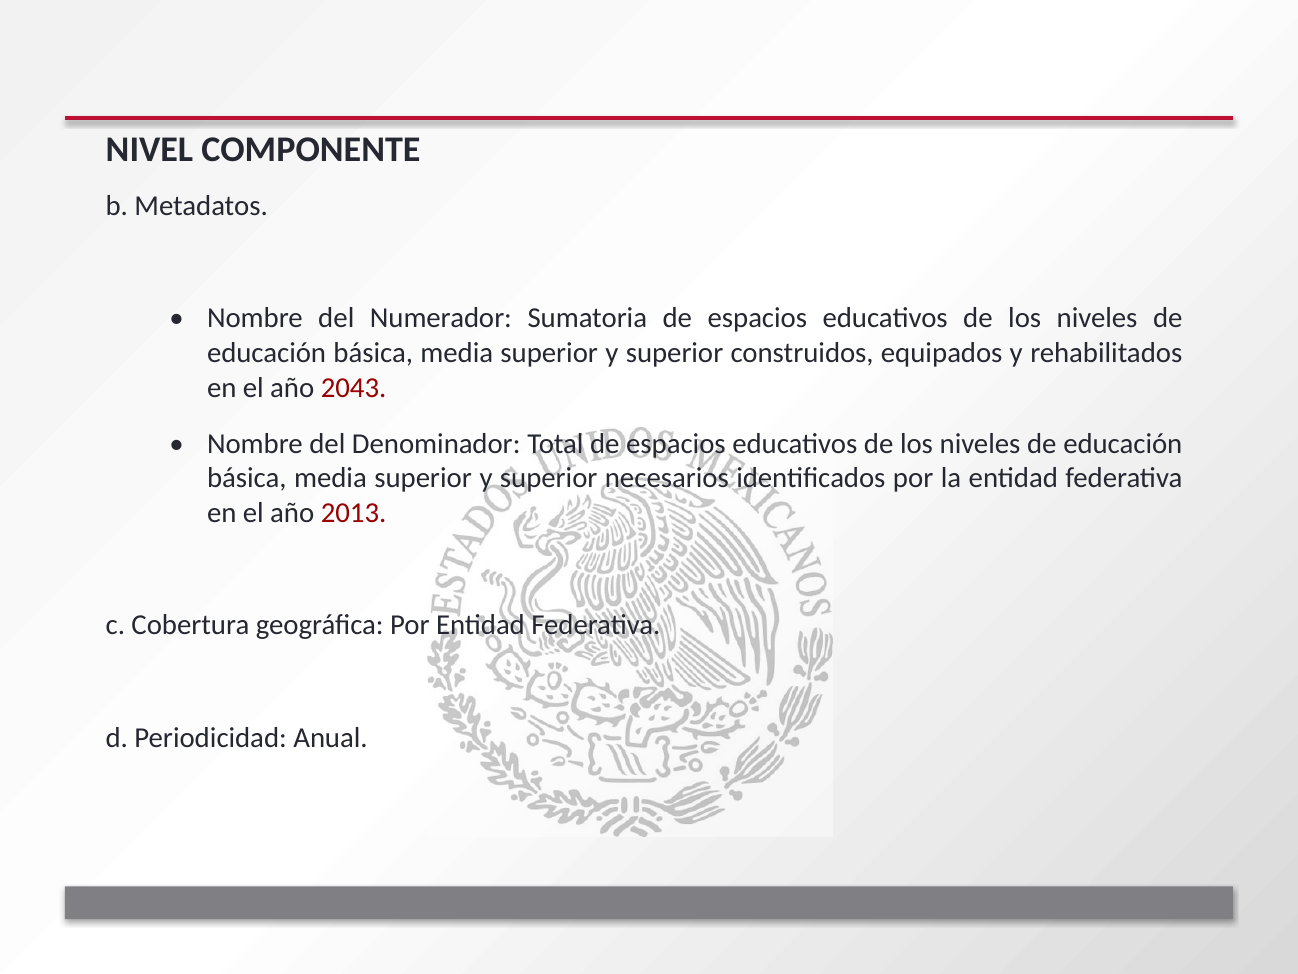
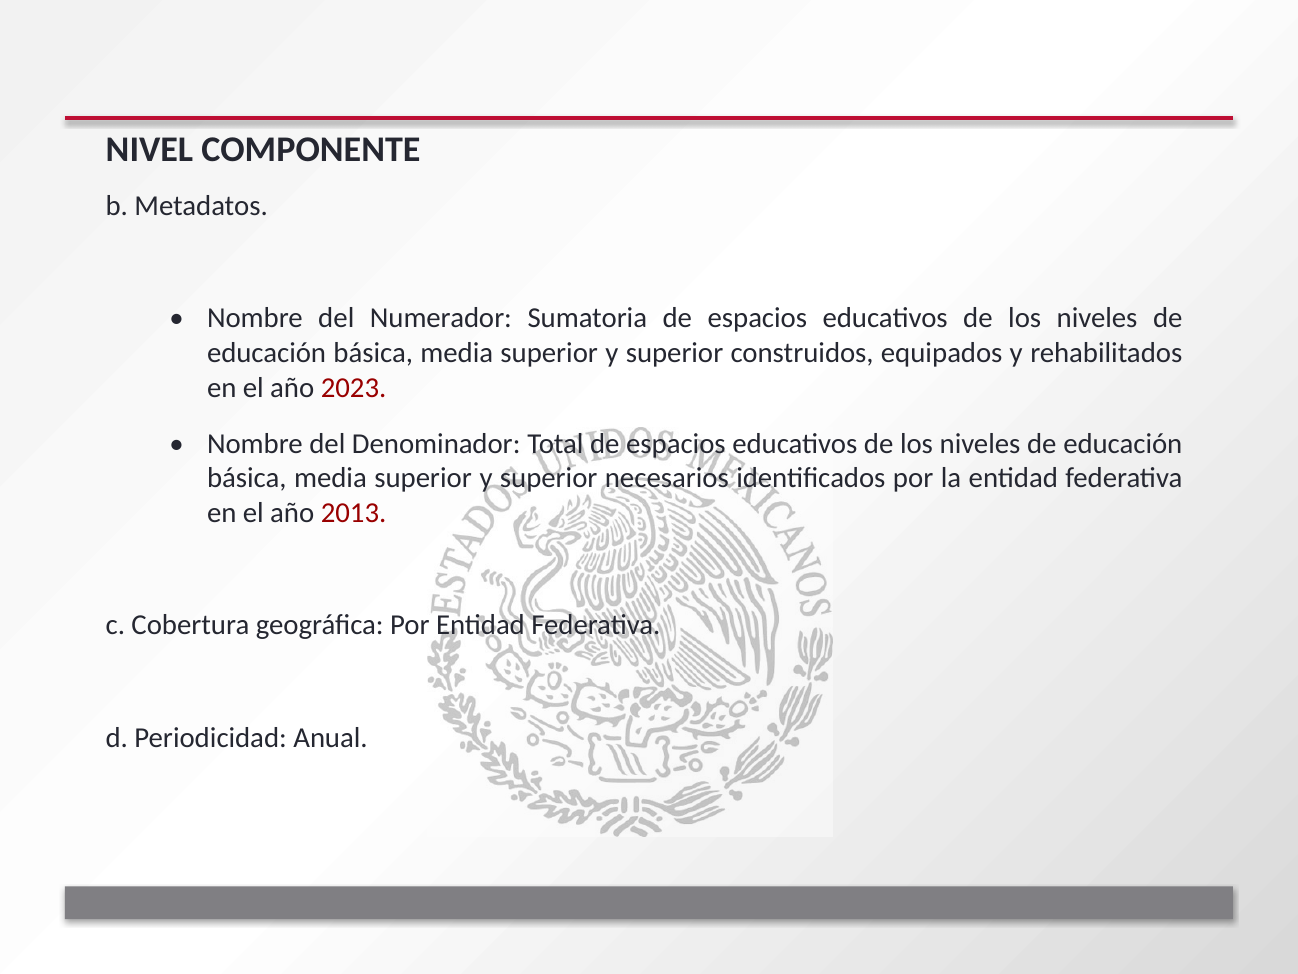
2043: 2043 -> 2023 (354, 387)
